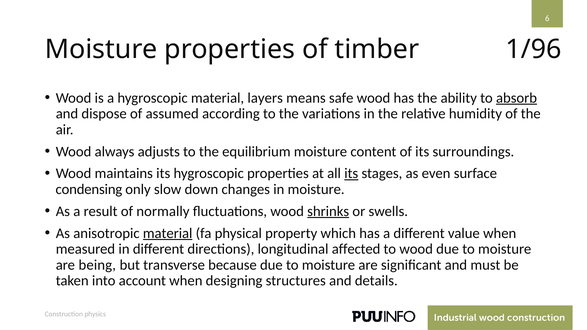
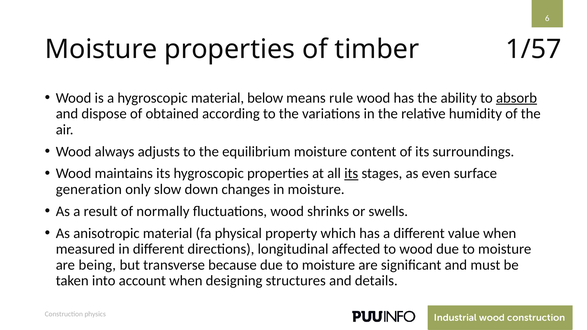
1/96: 1/96 -> 1/57 (534, 49)
layers: layers -> below (265, 98)
safe: safe -> rule (341, 98)
assumed: assumed -> obtained (172, 114)
condensing: condensing -> generation (89, 189)
shrinks underline: present -> none (328, 211)
material underline: present -> none (168, 233)
